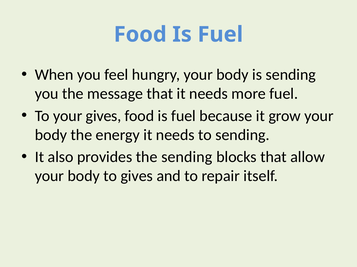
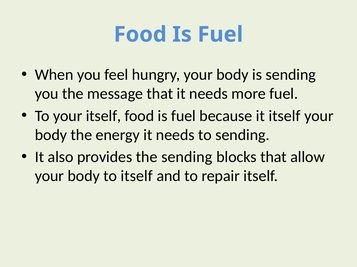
your gives: gives -> itself (103, 116)
it grow: grow -> itself (285, 116)
to gives: gives -> itself (137, 176)
